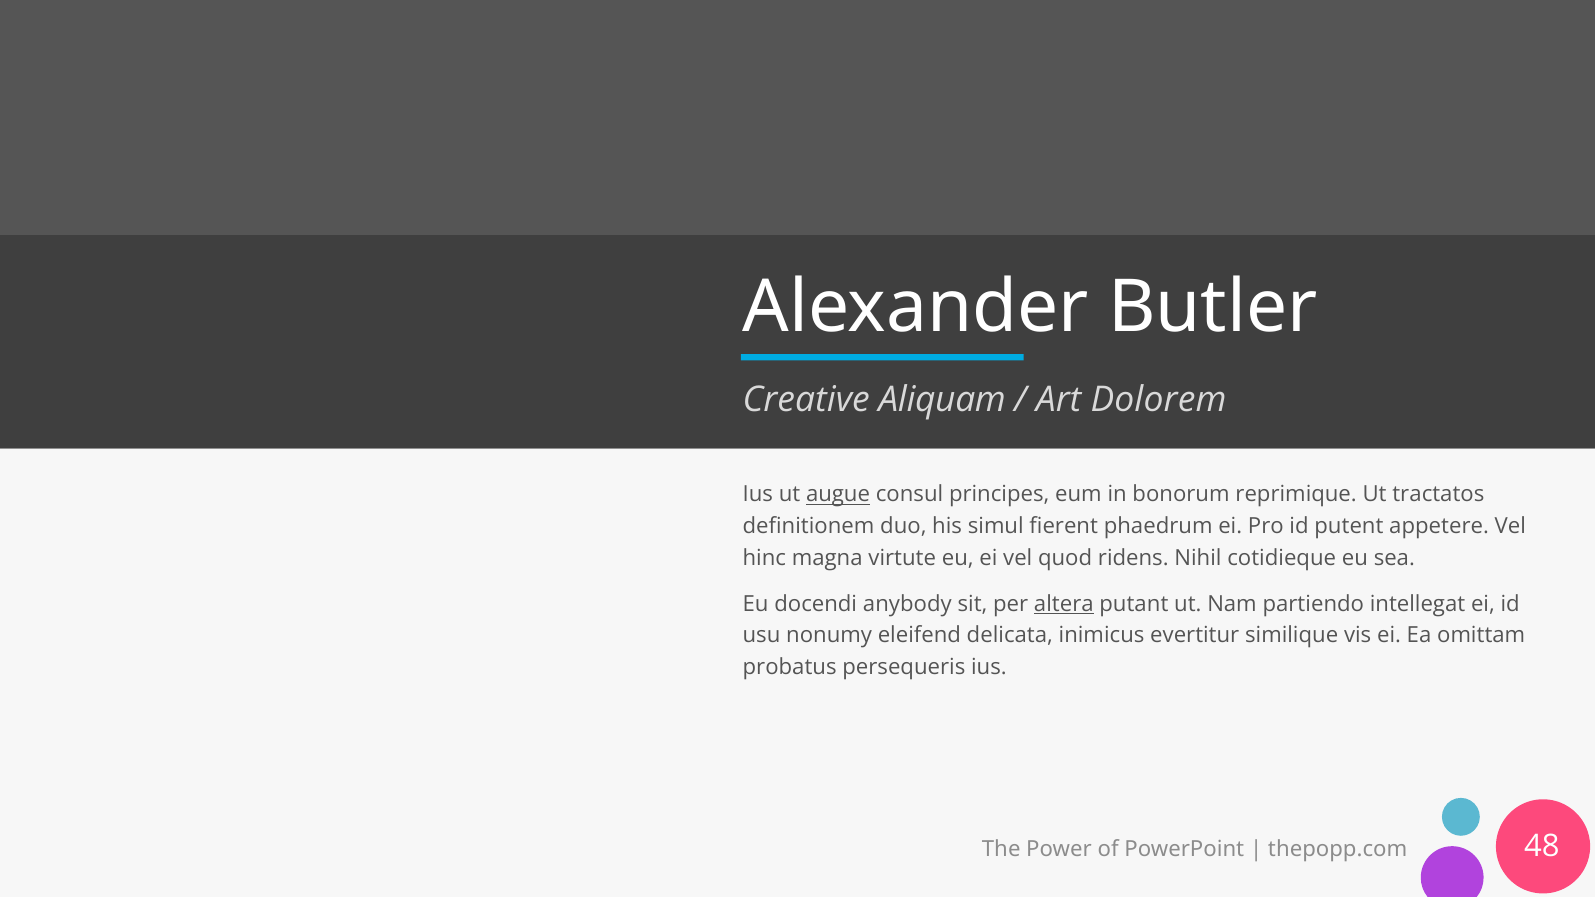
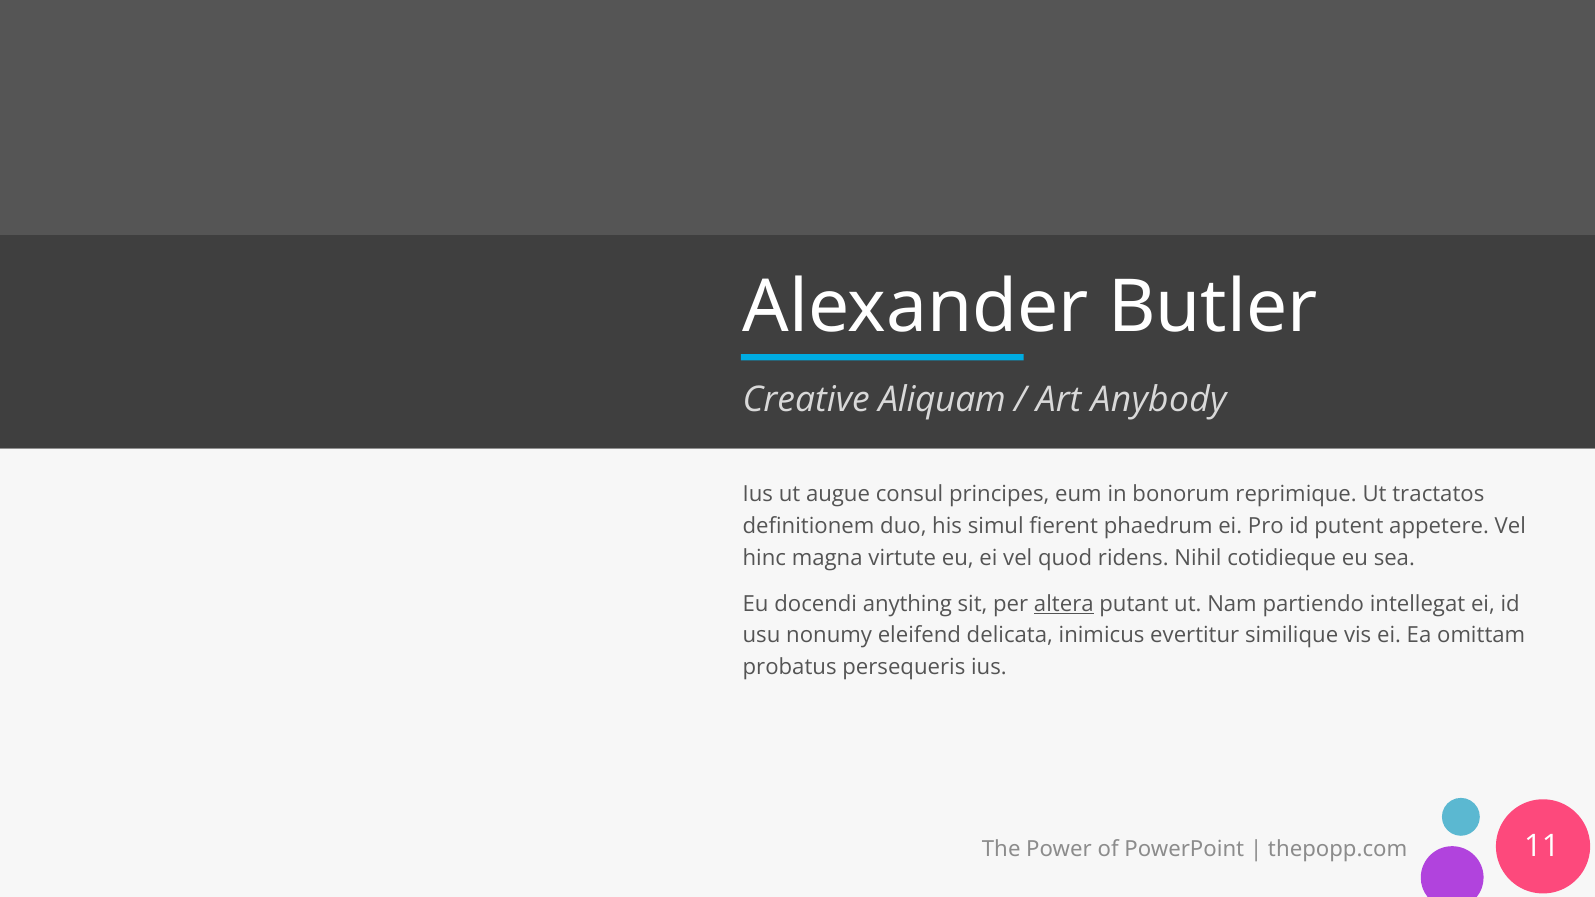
Dolorem: Dolorem -> Anybody (1158, 400)
augue underline: present -> none (838, 495)
anybody: anybody -> anything (907, 604)
48: 48 -> 11 (1542, 846)
